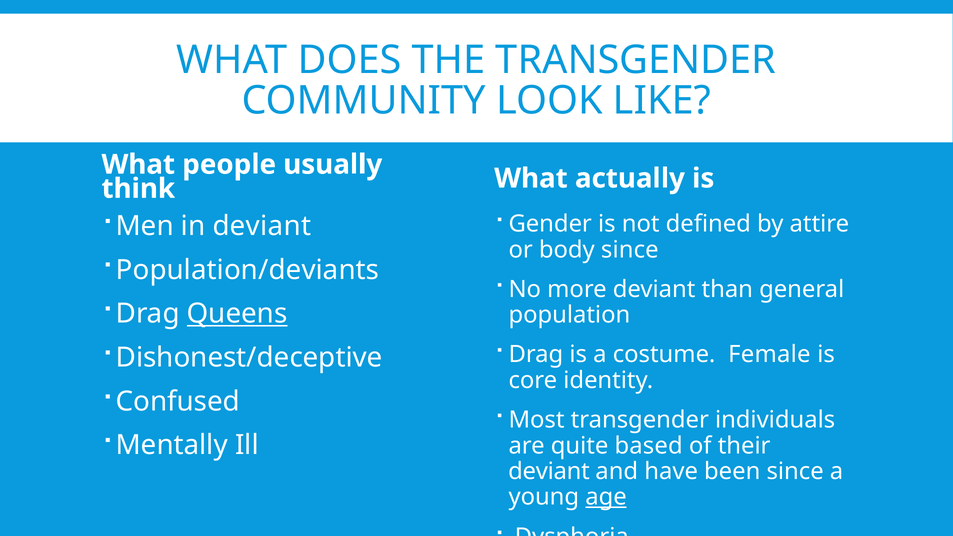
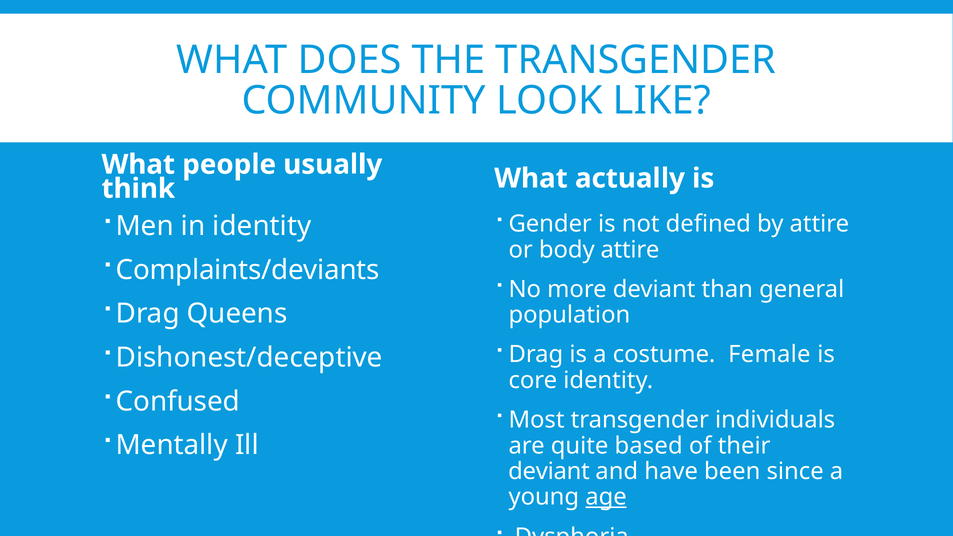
in deviant: deviant -> identity (262, 226)
body since: since -> attire (630, 250)
Population/deviants: Population/deviants -> Complaints/deviants (248, 270)
Queens underline: present -> none (237, 314)
